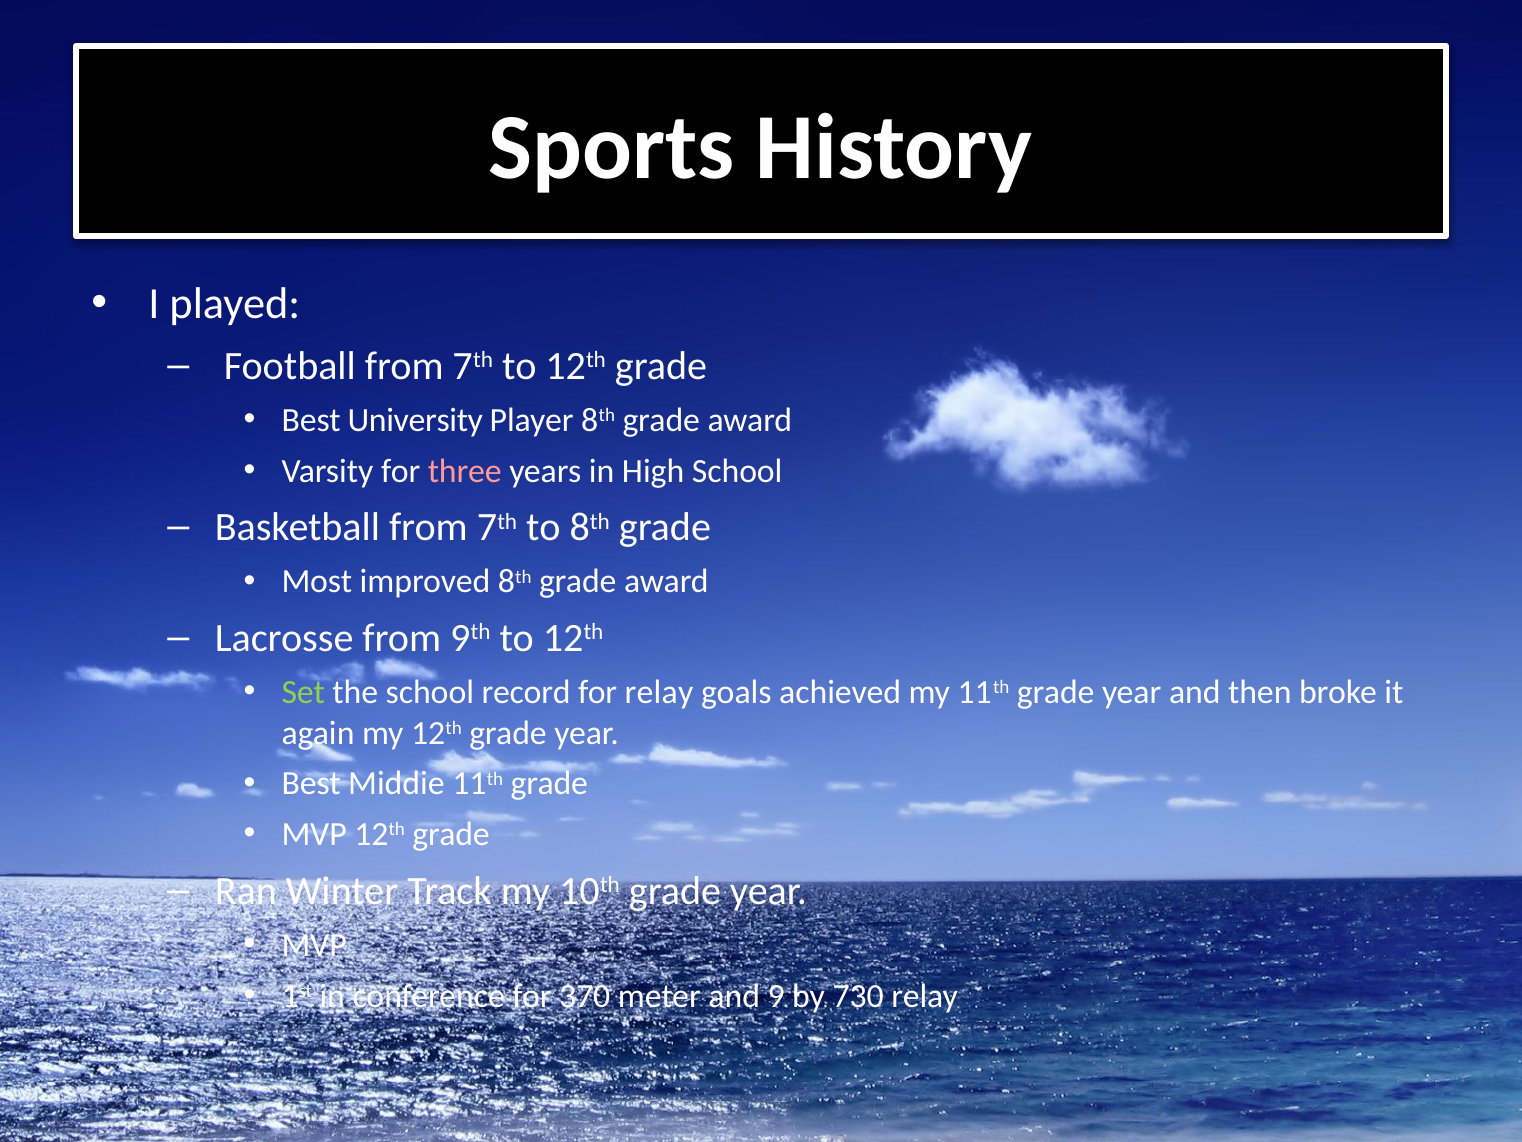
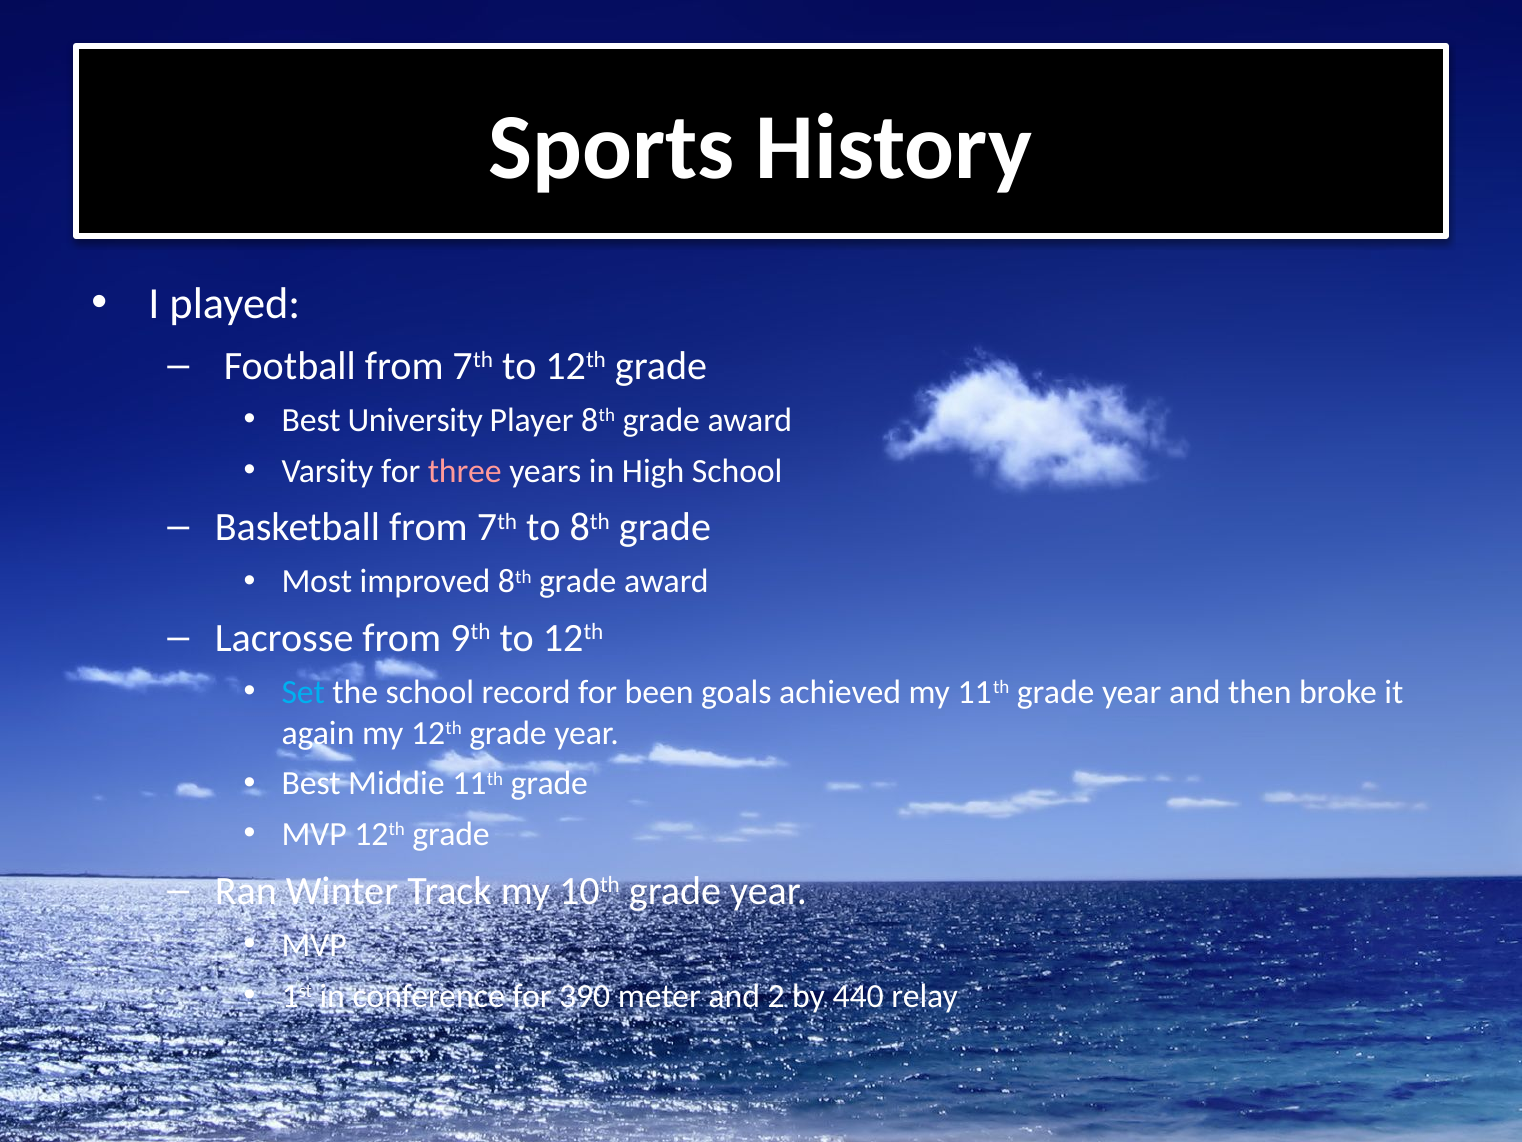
Set colour: light green -> light blue (303, 692)
for relay: relay -> been (659, 692)
370: 370 -> 390 (585, 996)
9: 9 -> 2 (776, 996)
730: 730 -> 440 (858, 996)
